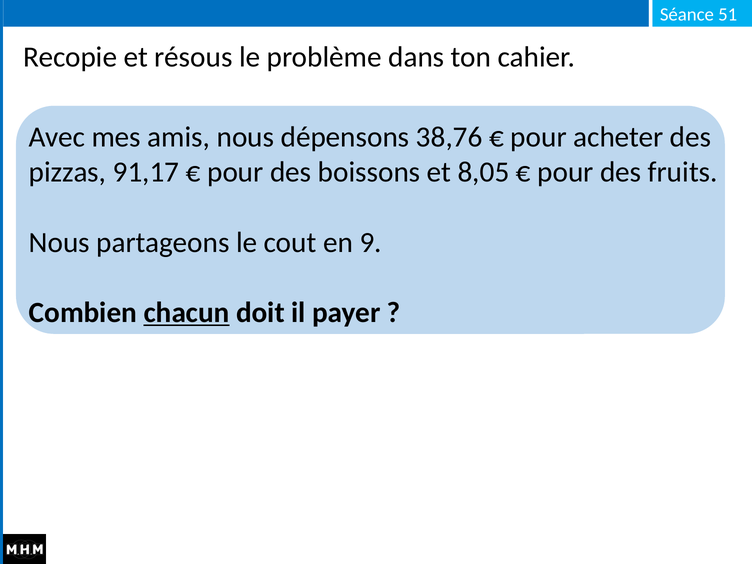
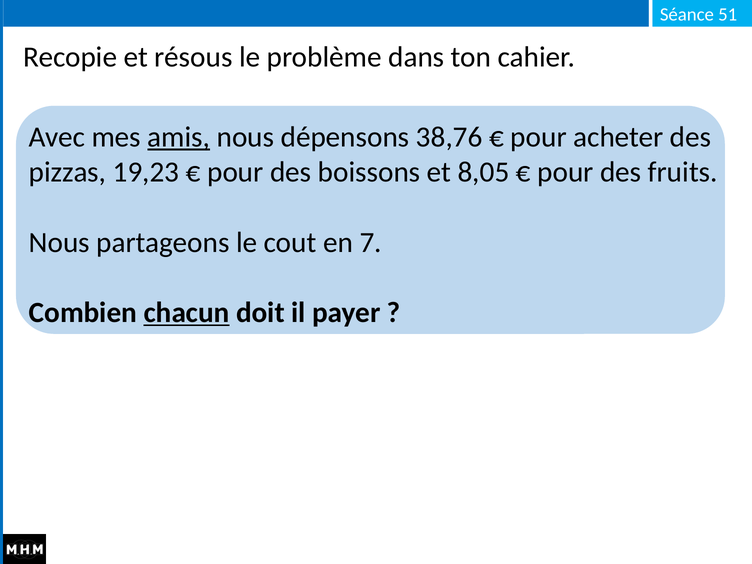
amis underline: none -> present (179, 137)
91,17: 91,17 -> 19,23 (146, 172)
9: 9 -> 7 (371, 242)
